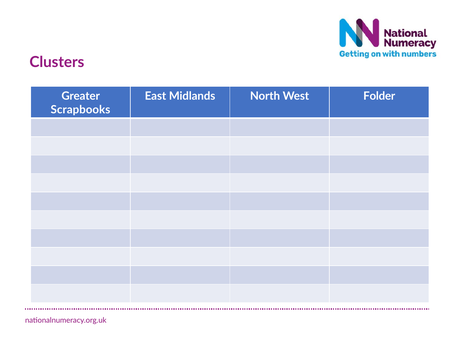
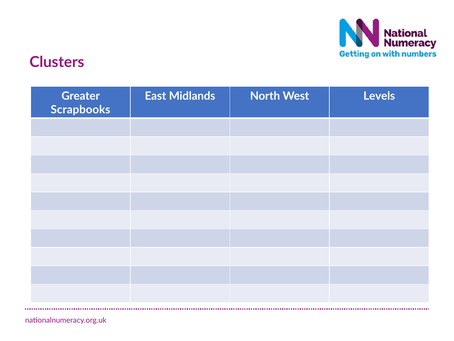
Folder: Folder -> Levels (379, 96)
